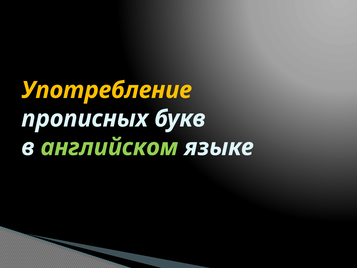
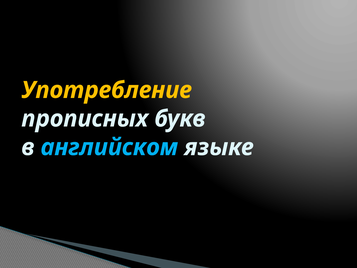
английском colour: light green -> light blue (109, 147)
